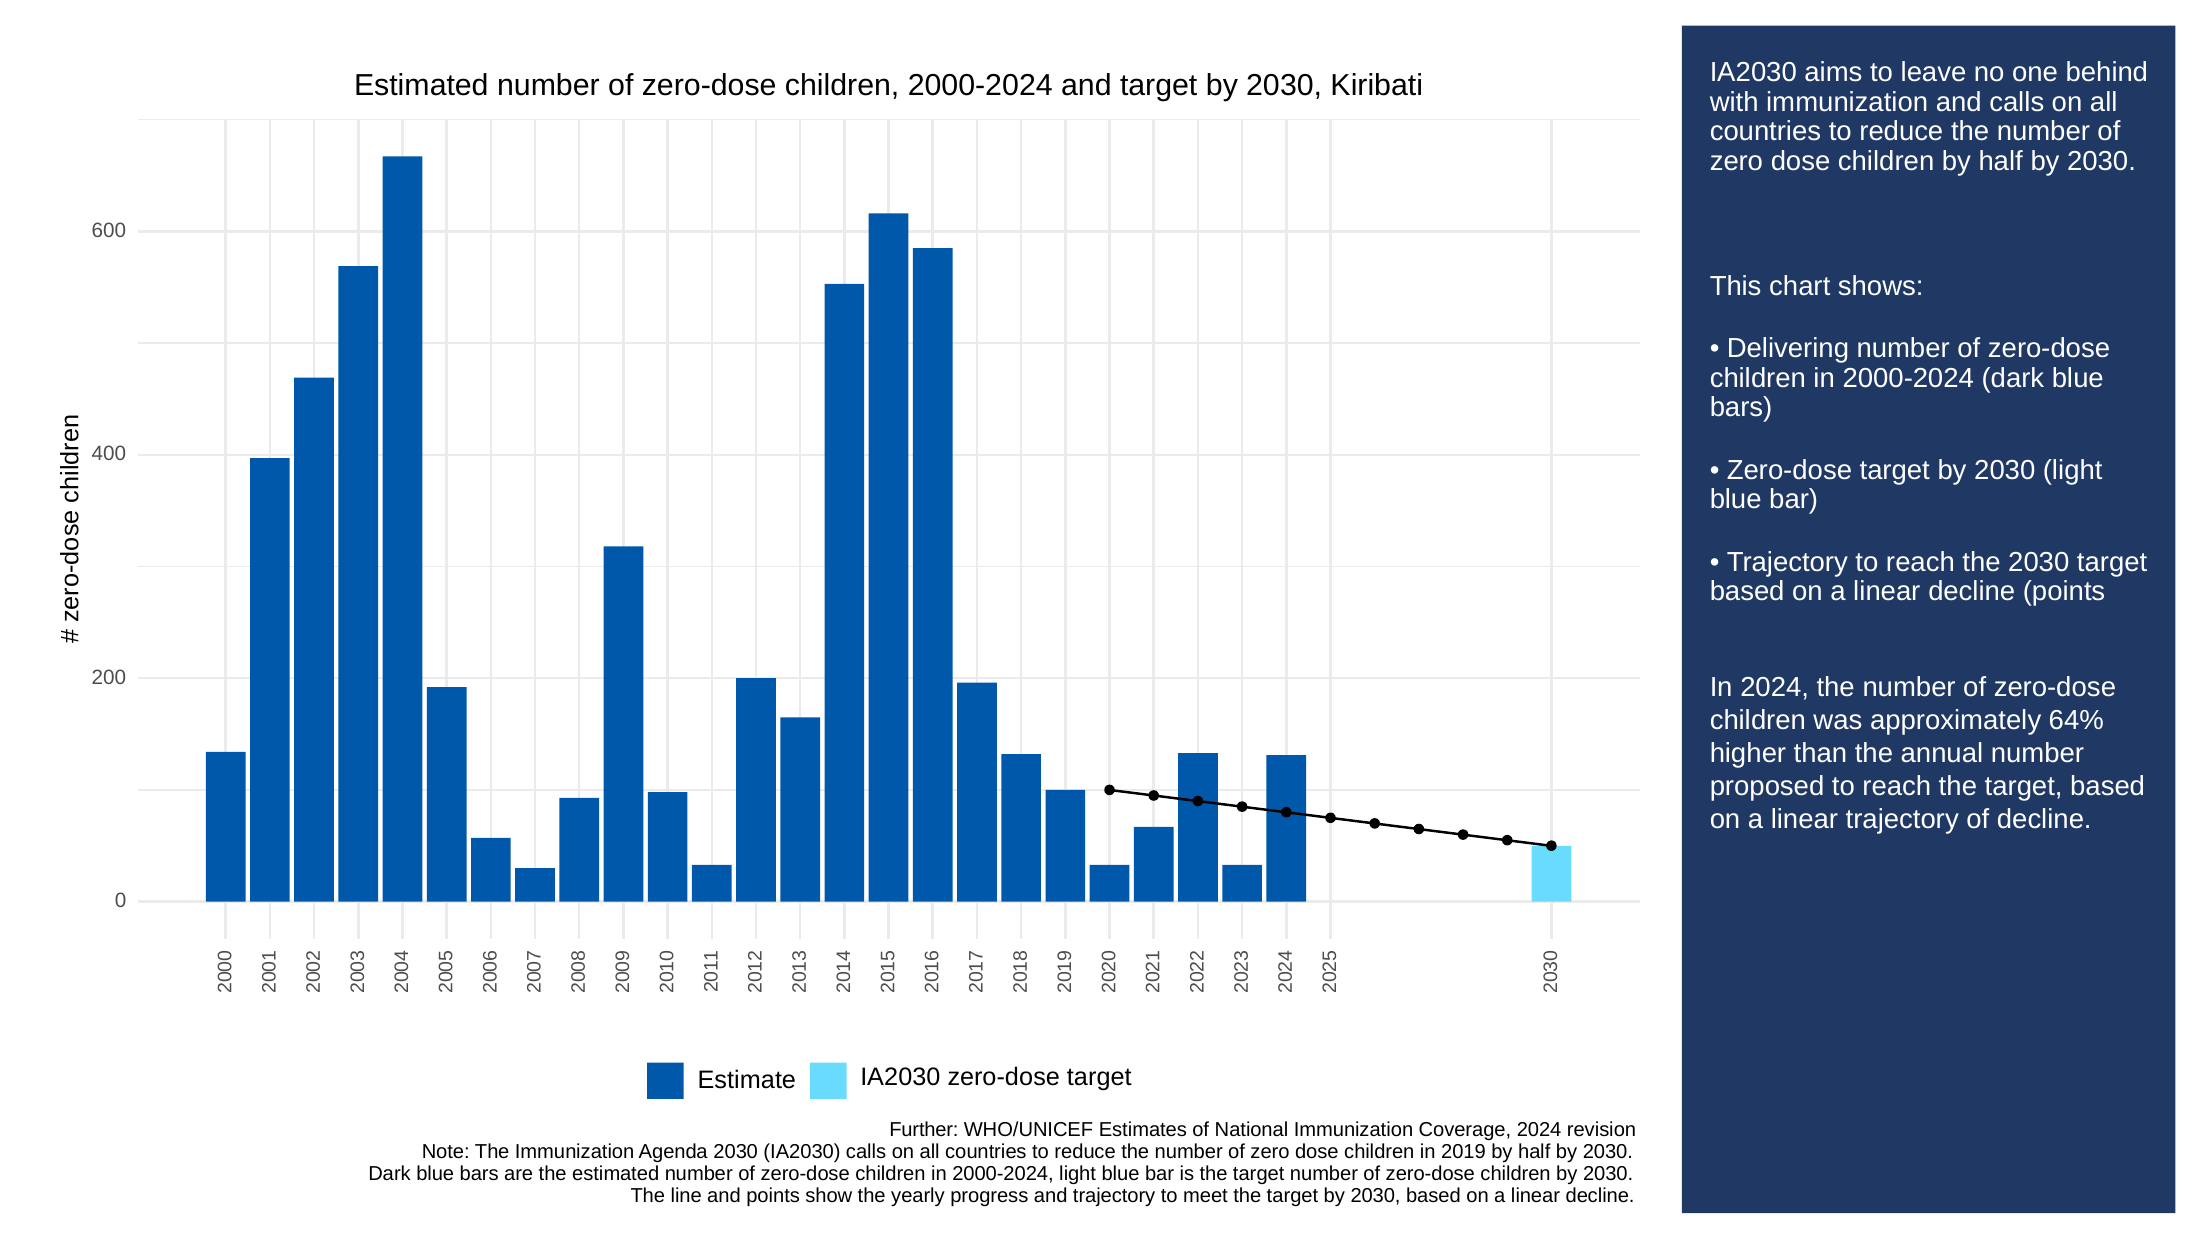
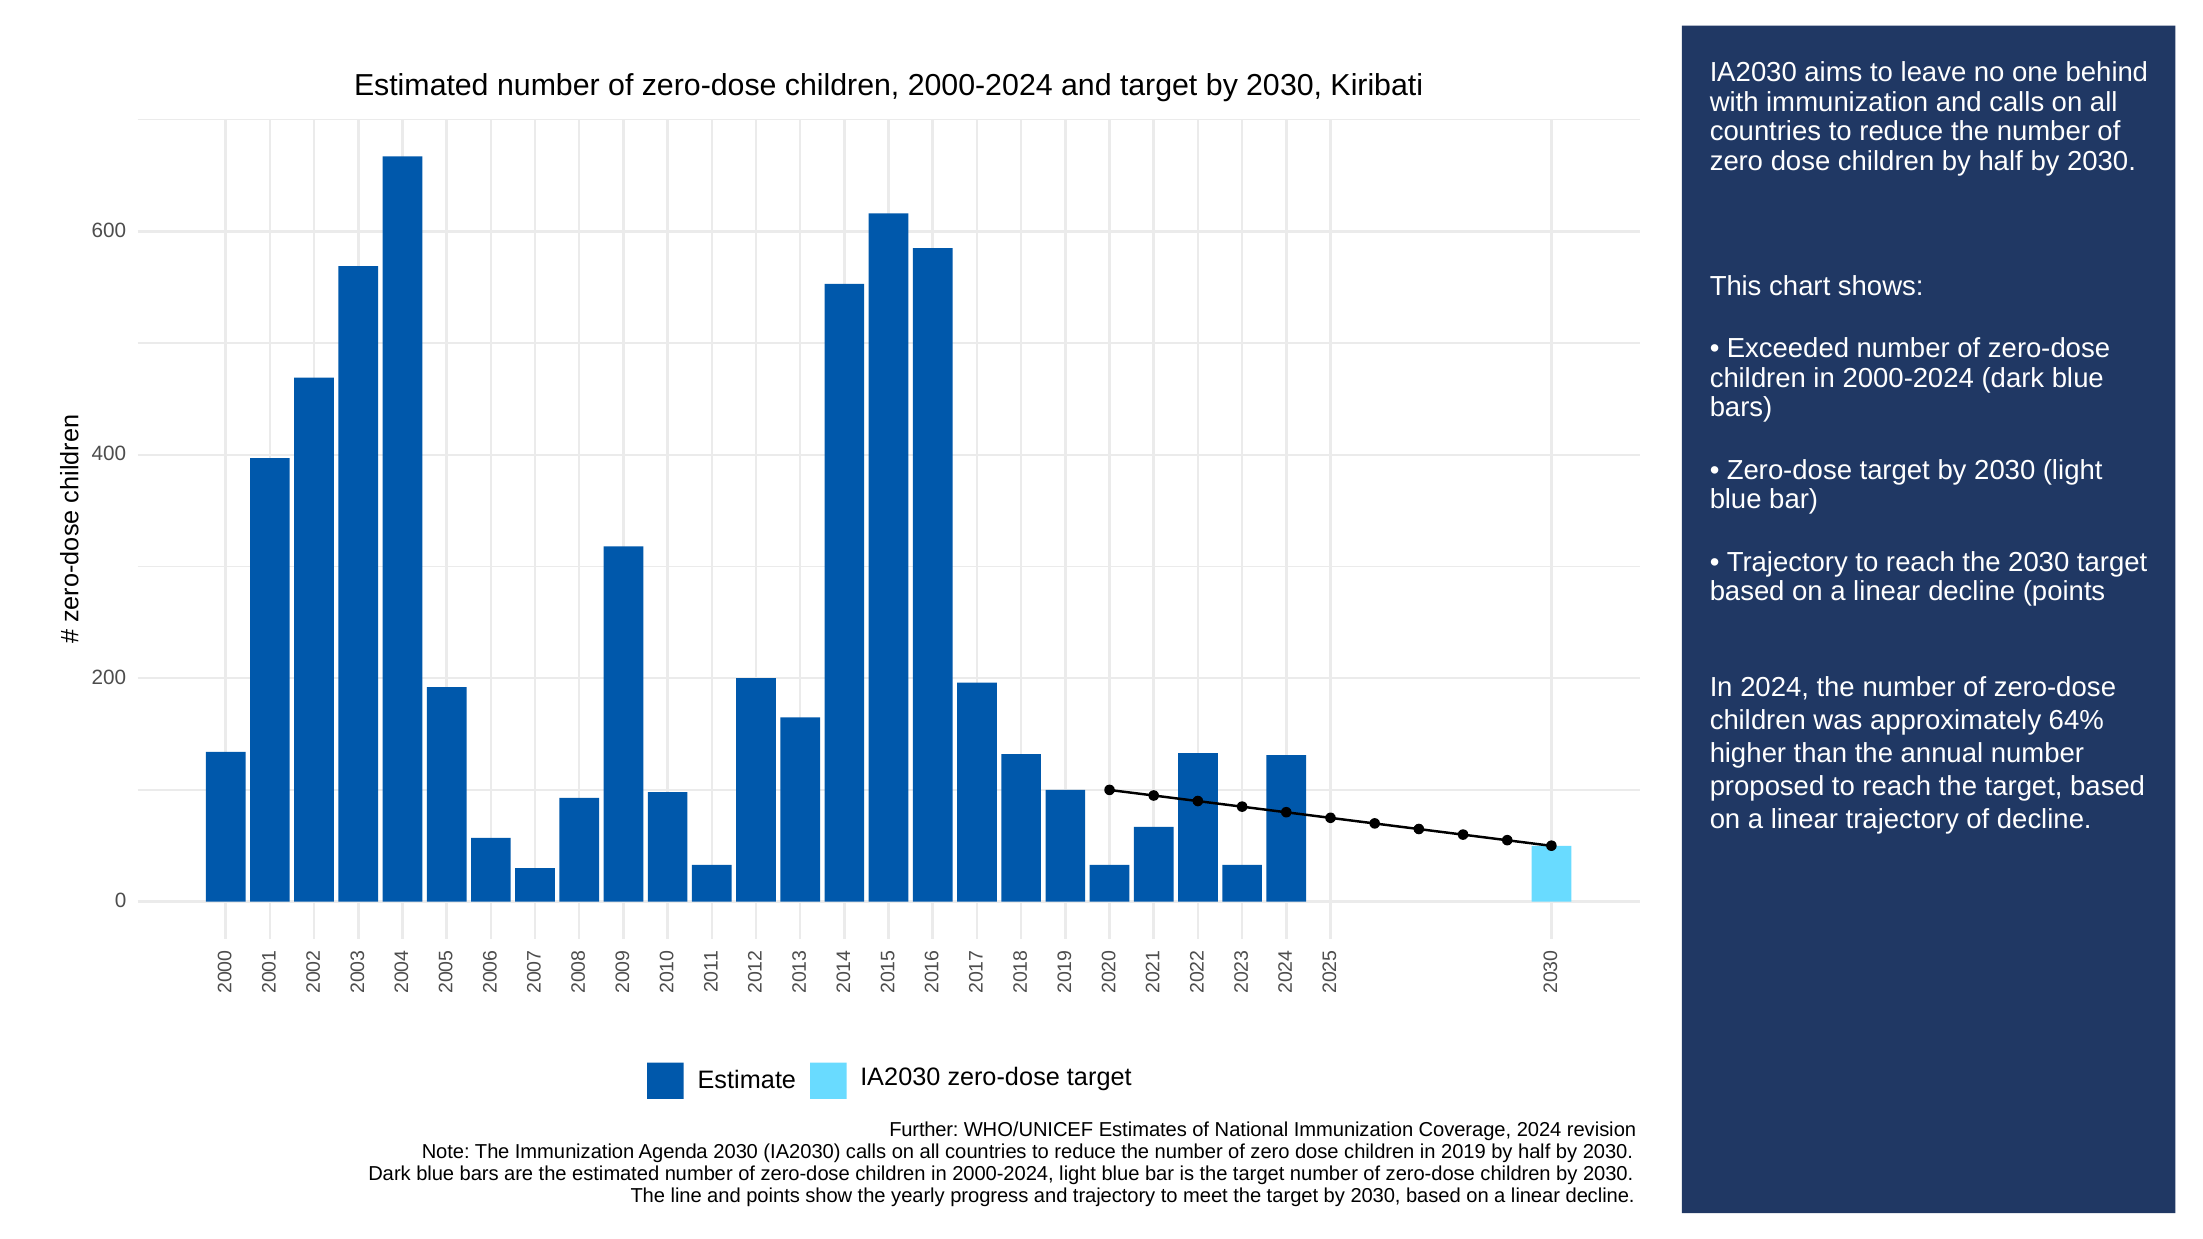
Delivering: Delivering -> Exceeded (1788, 348)
